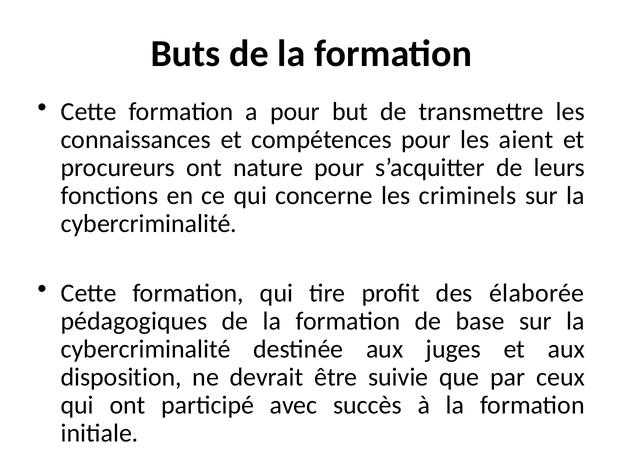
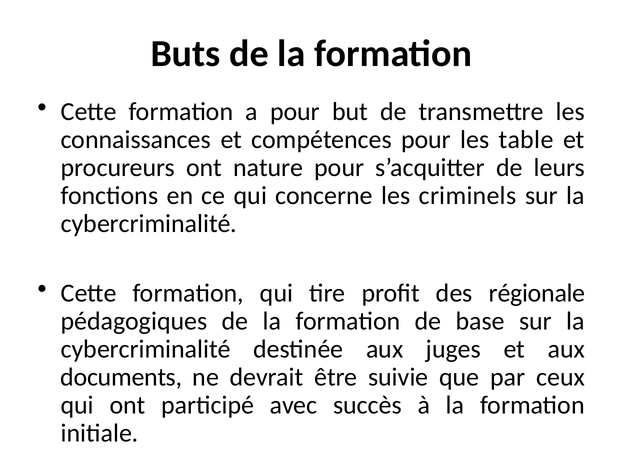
aient: aient -> table (526, 140)
élaborée: élaborée -> régionale (537, 293)
disposition: disposition -> documents (121, 377)
